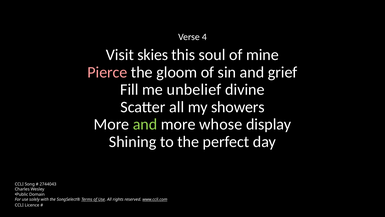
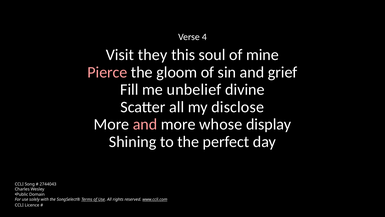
skies: skies -> they (153, 55)
showers: showers -> disclose (238, 107)
and colour: light green -> pink (145, 124)
